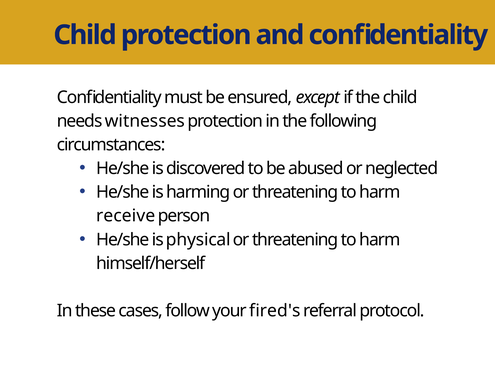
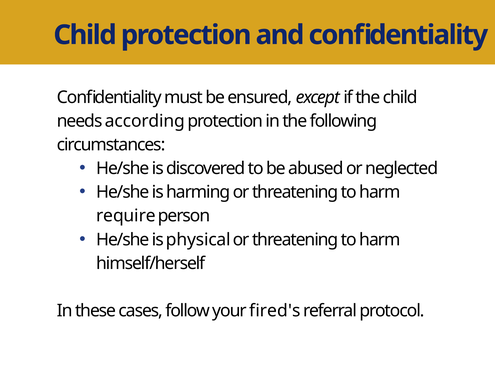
witnesses: witnesses -> according (145, 121)
receive: receive -> require (126, 216)
